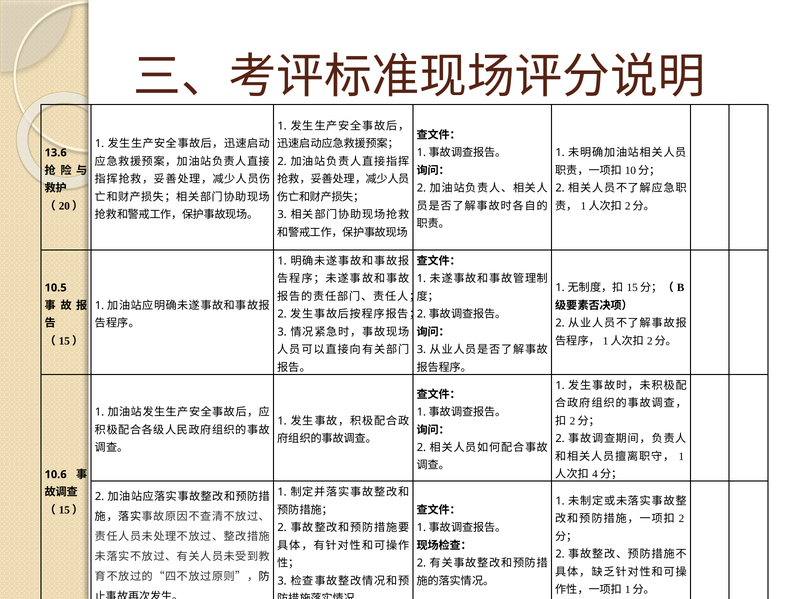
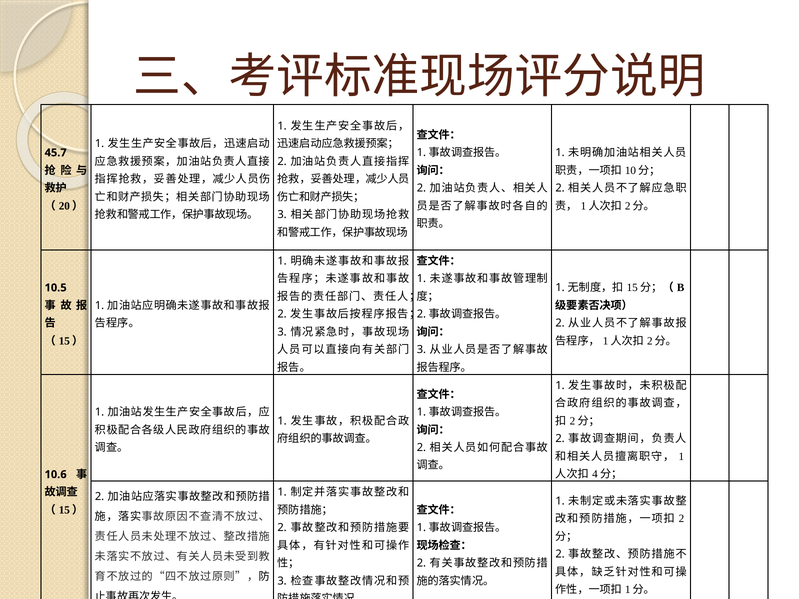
13.6: 13.6 -> 45.7 (56, 153)
